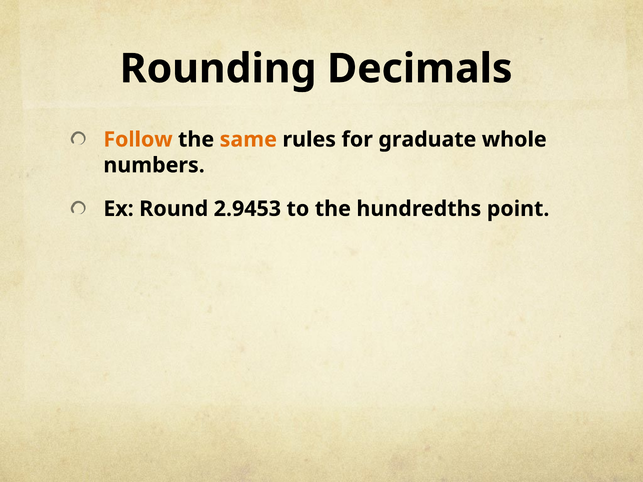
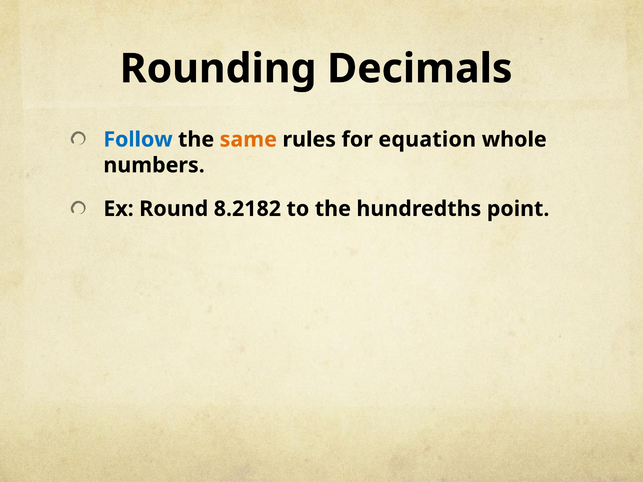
Follow colour: orange -> blue (138, 140)
graduate: graduate -> equation (427, 140)
2.9453: 2.9453 -> 8.2182 (247, 209)
